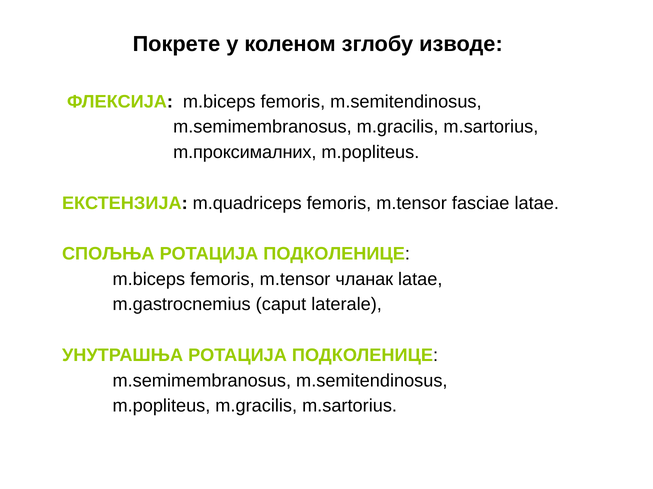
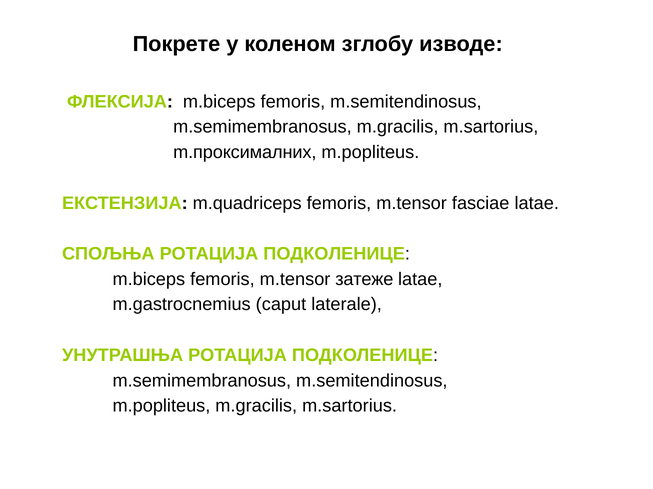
чланак: чланак -> затеже (364, 280)
